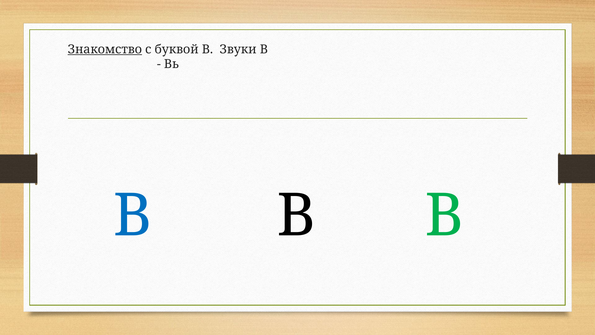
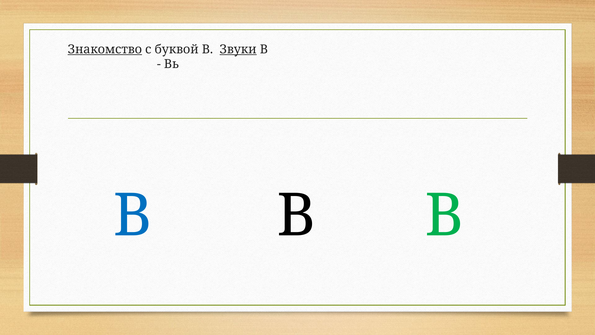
Звуки underline: none -> present (238, 49)
